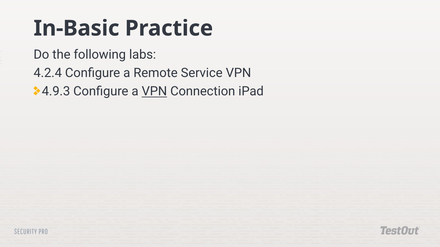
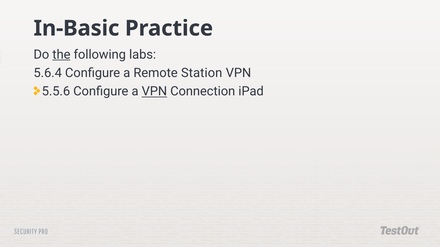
the underline: none -> present (61, 55)
4.2.4: 4.2.4 -> 5.6.4 (48, 73)
Service: Service -> Station (202, 73)
4.9.3: 4.9.3 -> 5.5.6 (56, 92)
